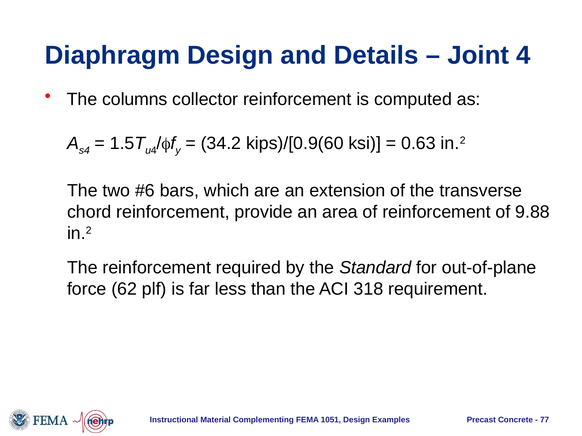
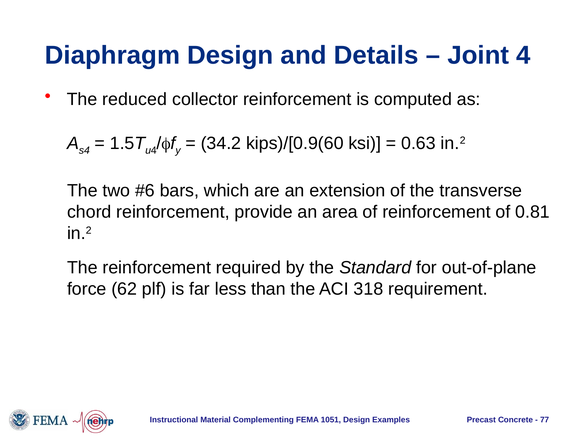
columns: columns -> reduced (135, 99)
9.88: 9.88 -> 0.81 (533, 212)
